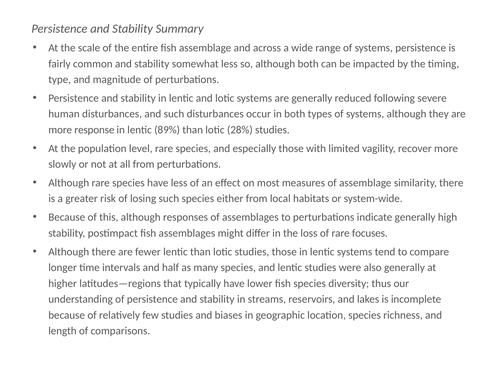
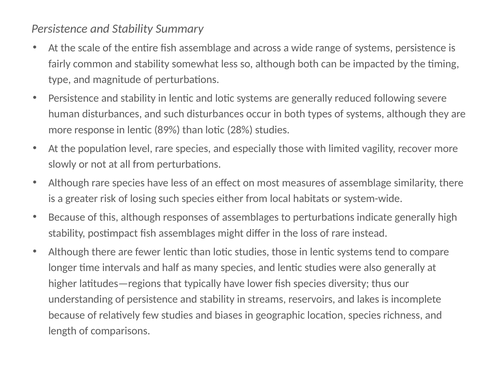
focuses: focuses -> instead (370, 234)
